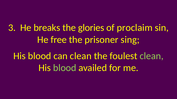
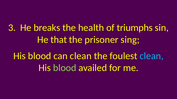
glories: glories -> health (91, 28)
proclaim: proclaim -> triumphs (135, 28)
free: free -> that (59, 40)
clean colour: light green -> light blue (152, 56)
